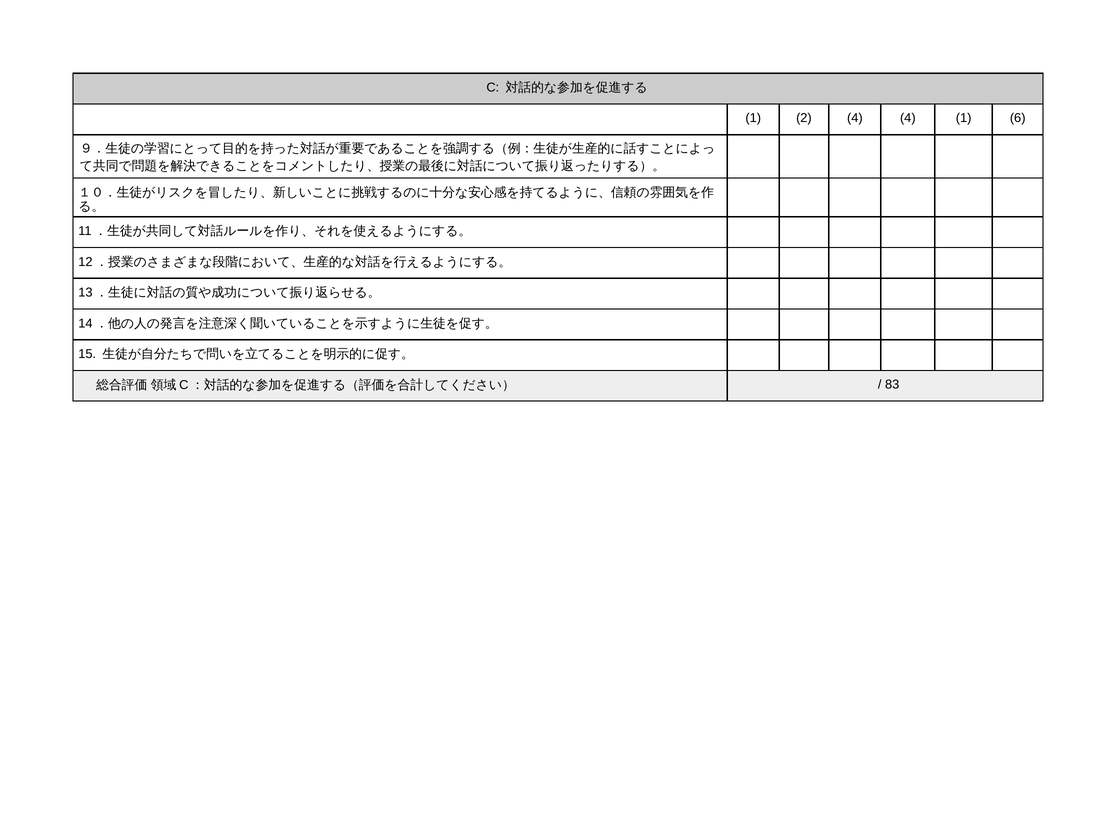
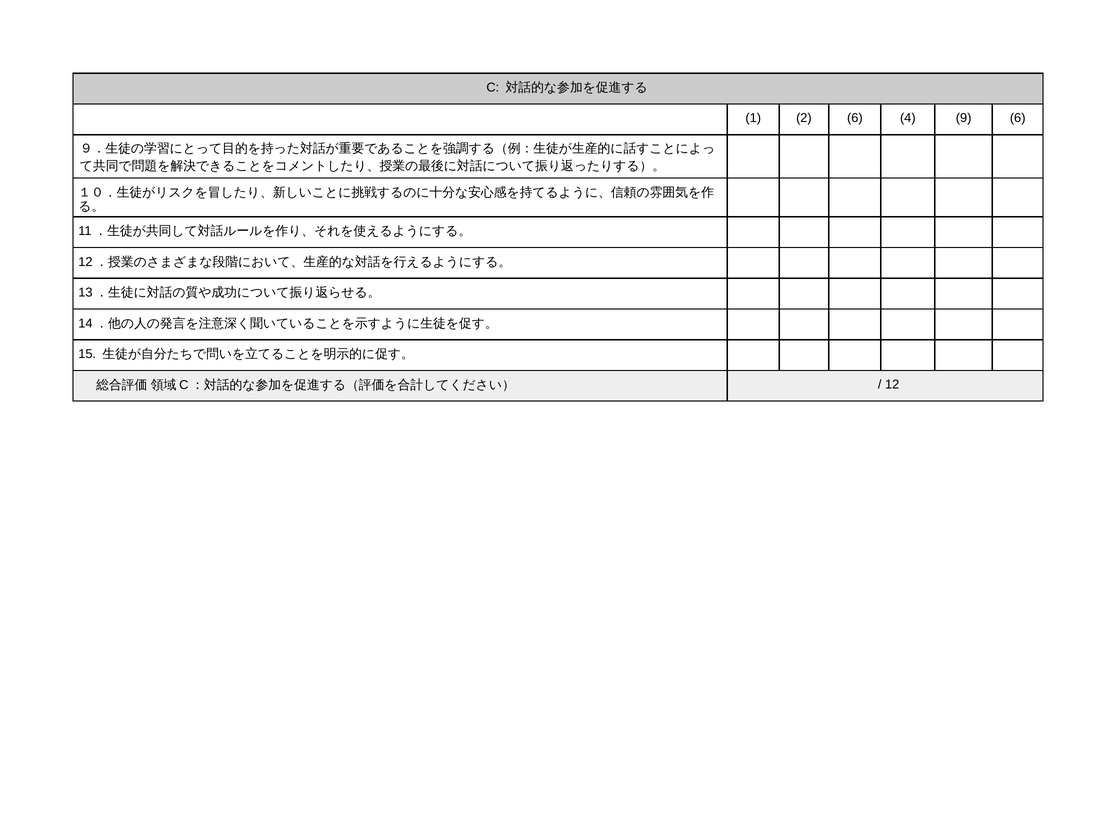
2 4: 4 -> 6 (855, 118)
4 1: 1 -> 9 (964, 118)
83: 83 -> 12 (892, 385)
